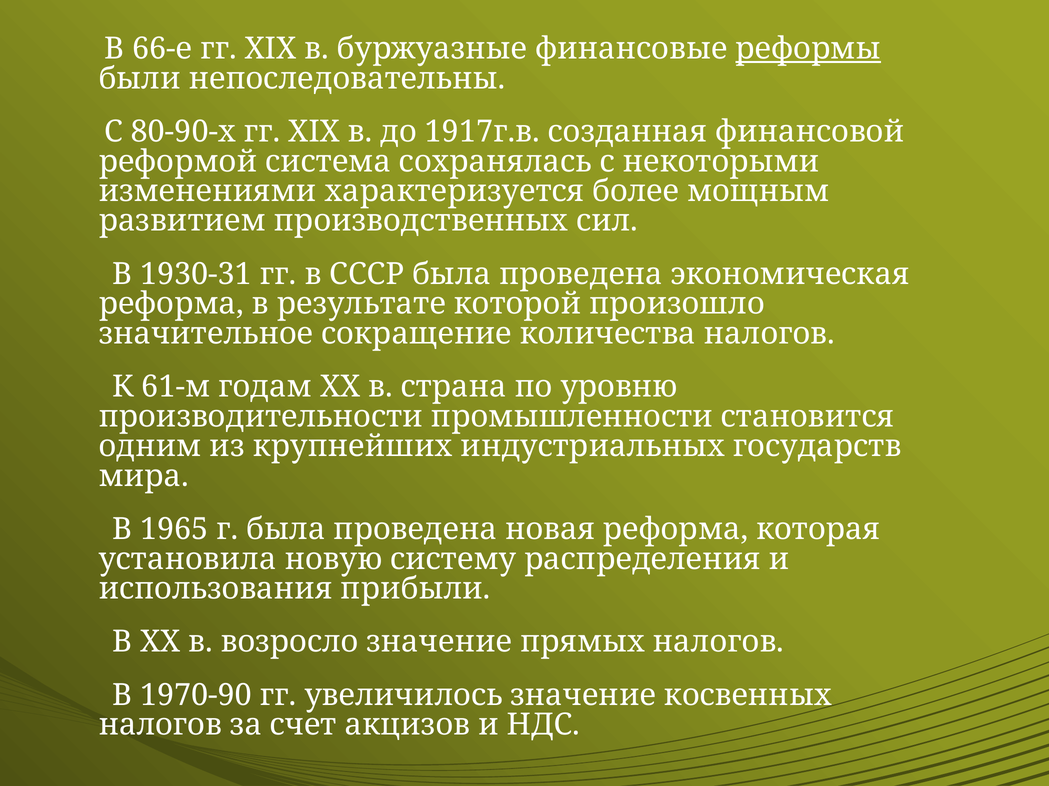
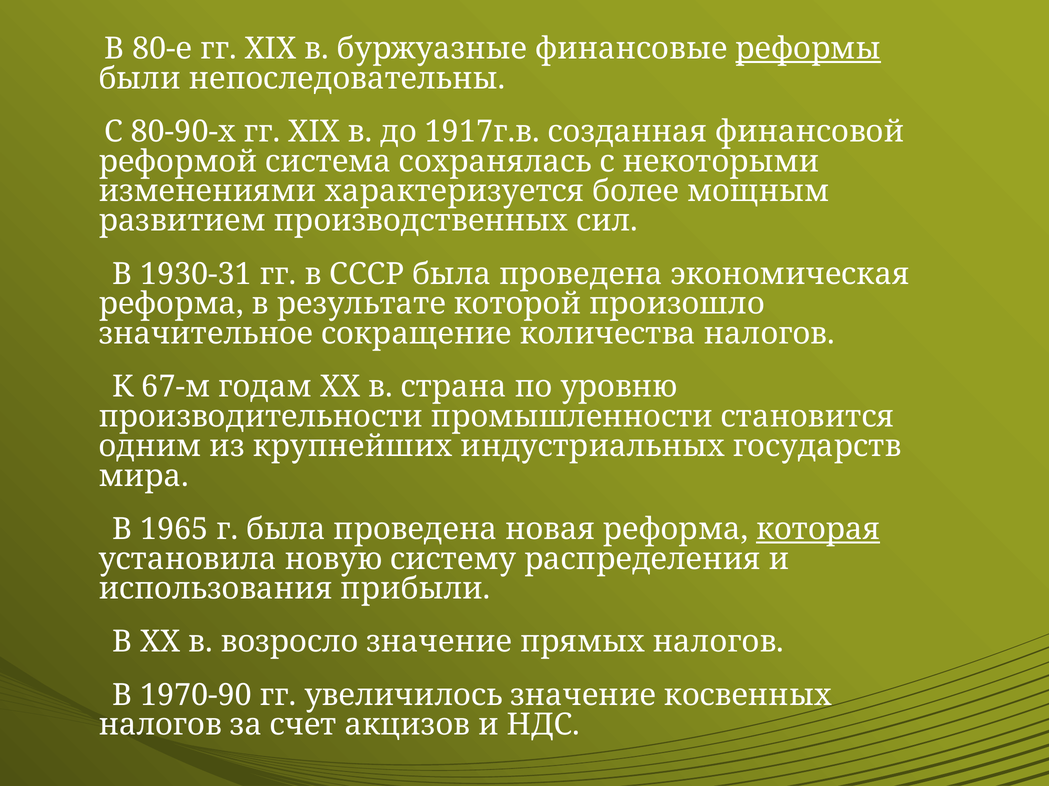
66-е: 66-е -> 80-е (162, 49)
61-м: 61-м -> 67-м (176, 387)
которая underline: none -> present (818, 530)
